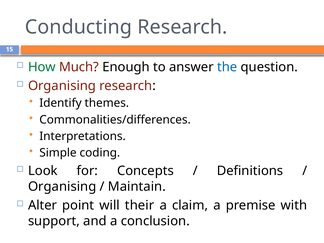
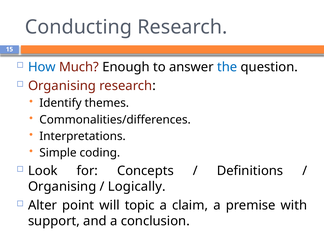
How colour: green -> blue (42, 67)
Maintain: Maintain -> Logically (137, 187)
their: their -> topic (140, 205)
